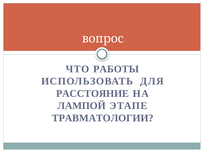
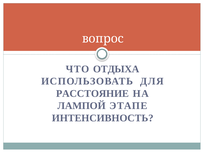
РАБОТЫ: РАБОТЫ -> ОТДЫХА (116, 69)
ТРАВМАТОЛОГИИ: ТРАВМАТОЛОГИИ -> ИНТЕНСИВНОСТЬ (103, 118)
